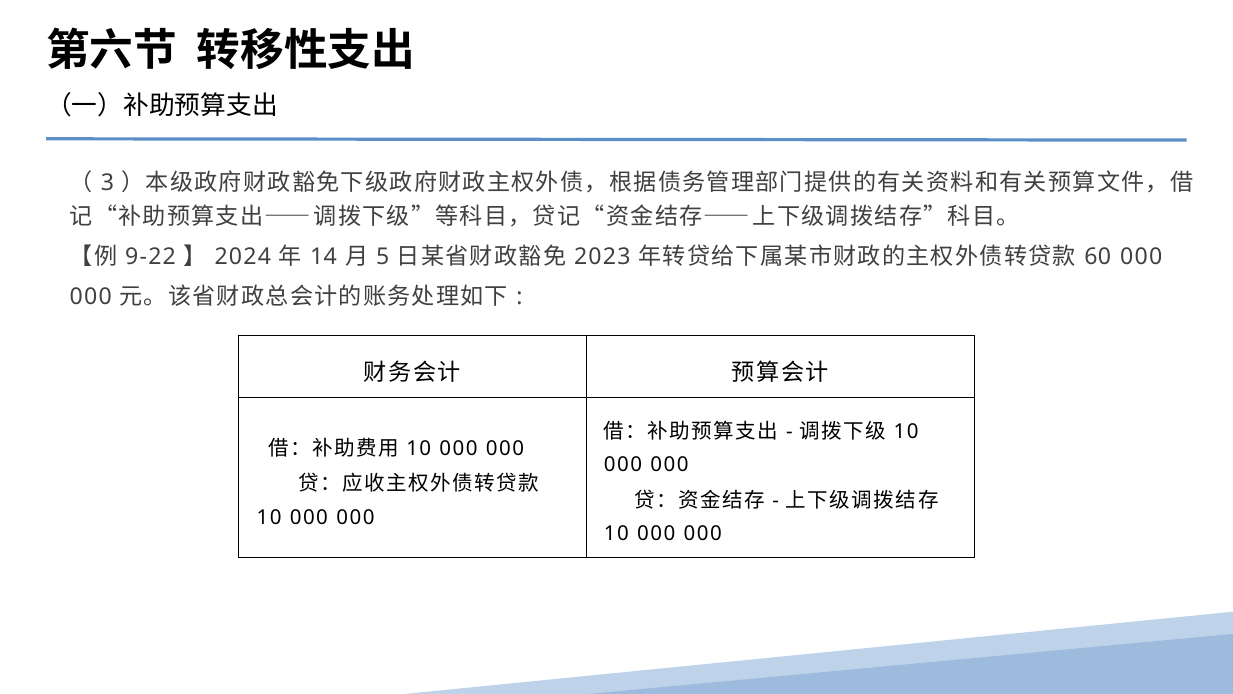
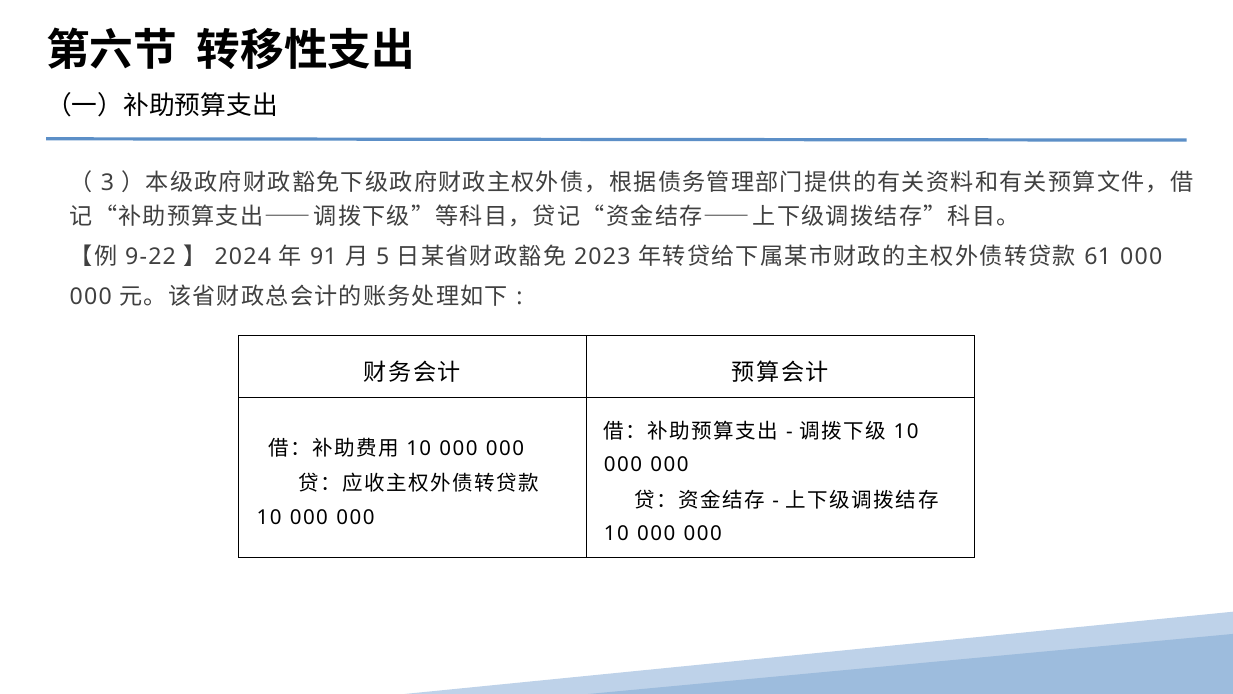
14: 14 -> 91 (324, 257)
60: 60 -> 61 (1098, 257)
